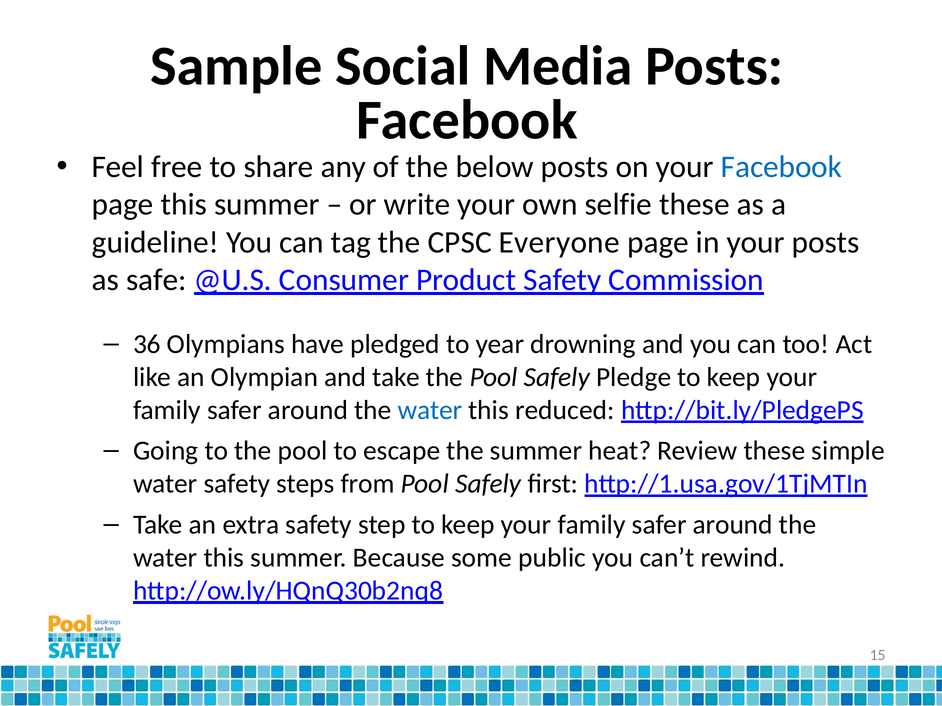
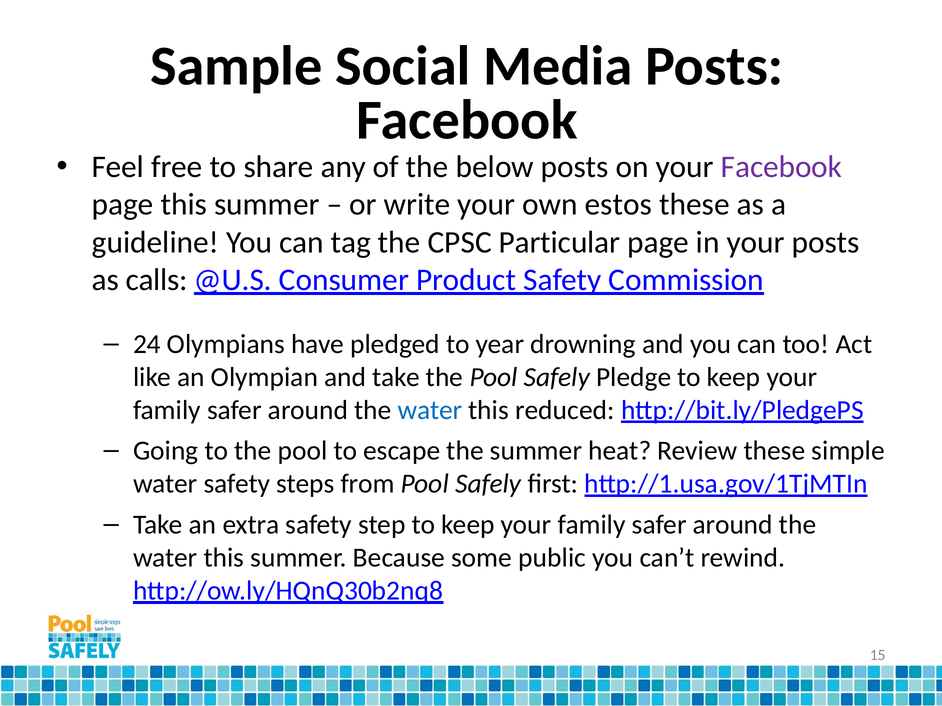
Facebook colour: blue -> purple (781, 167)
selfie: selfie -> estos (618, 205)
Everyone: Everyone -> Particular (559, 242)
safe: safe -> calls (157, 280)
36: 36 -> 24 (147, 344)
